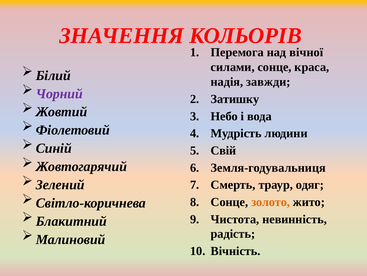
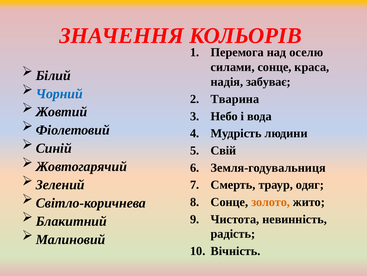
вічної: вічної -> оселю (306, 52)
завжди: завжди -> забуває (268, 82)
Чорний colour: purple -> blue (59, 93)
Затишку: Затишку -> Тварина (235, 99)
